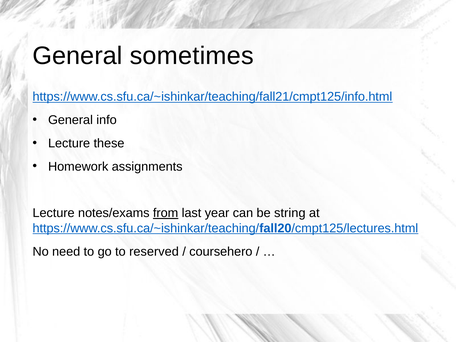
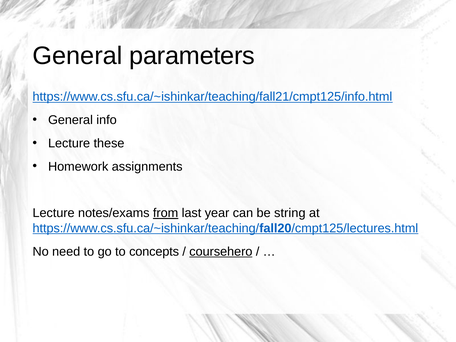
sometimes: sometimes -> parameters (192, 56)
reserved: reserved -> concepts (154, 252)
coursehero underline: none -> present (221, 252)
